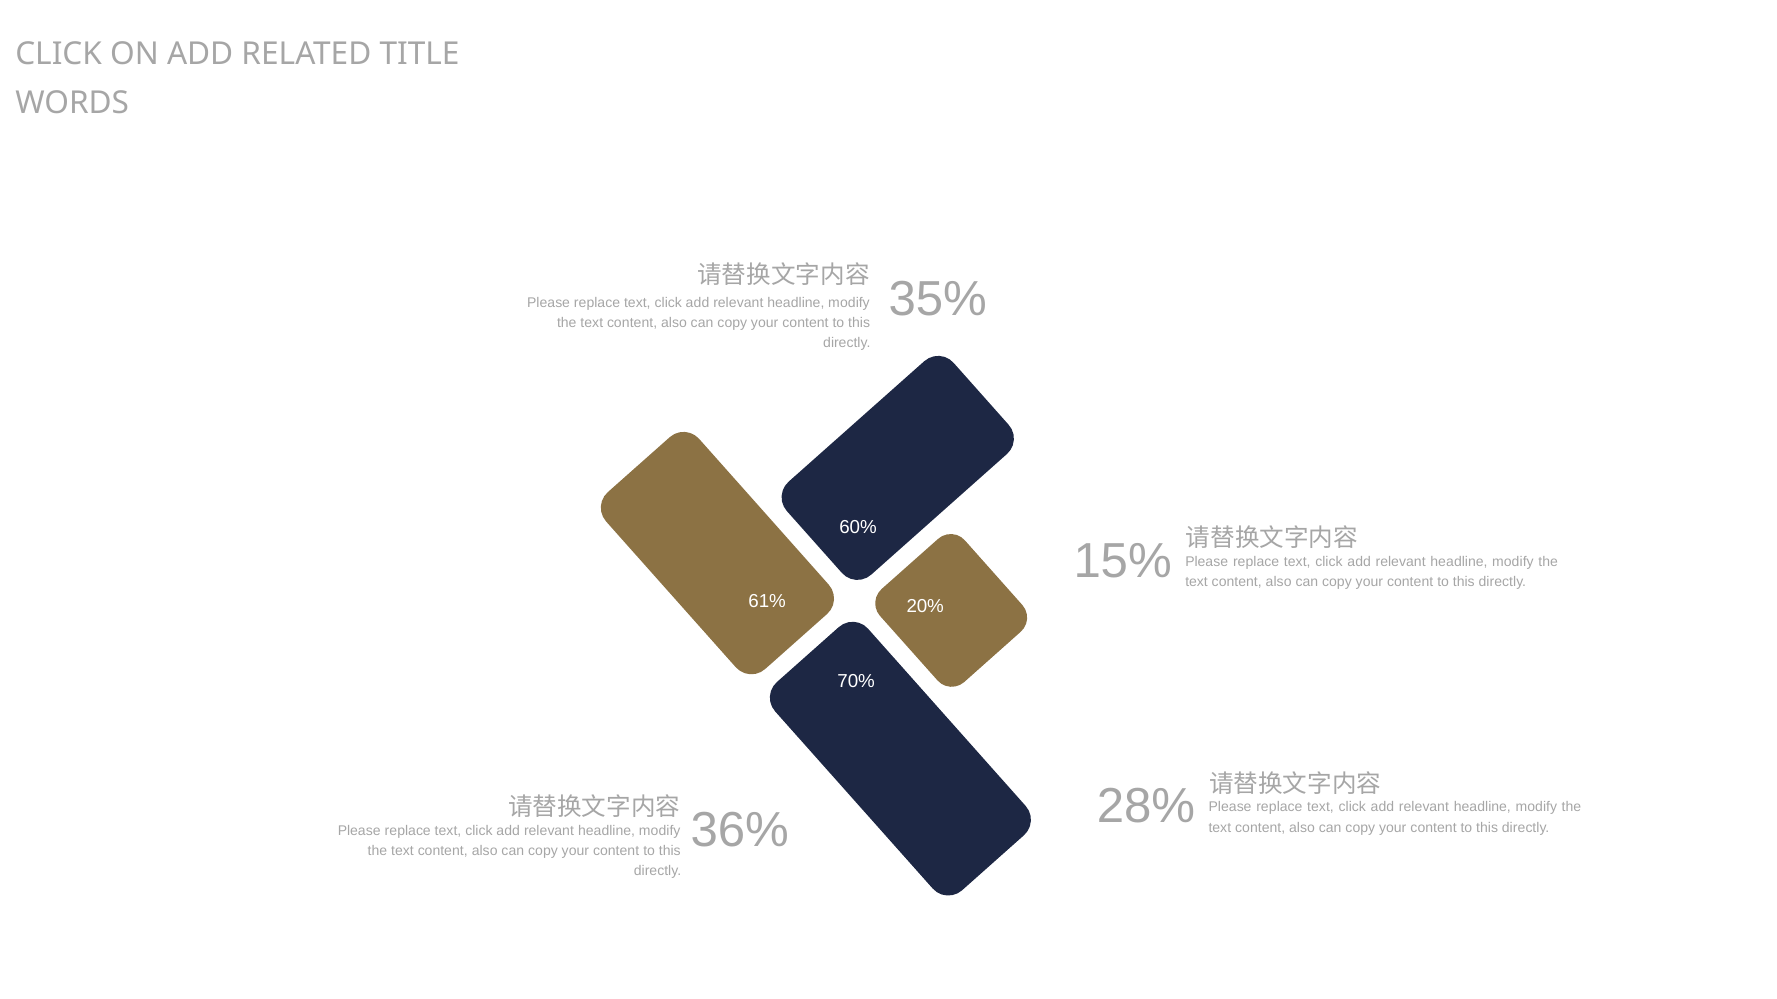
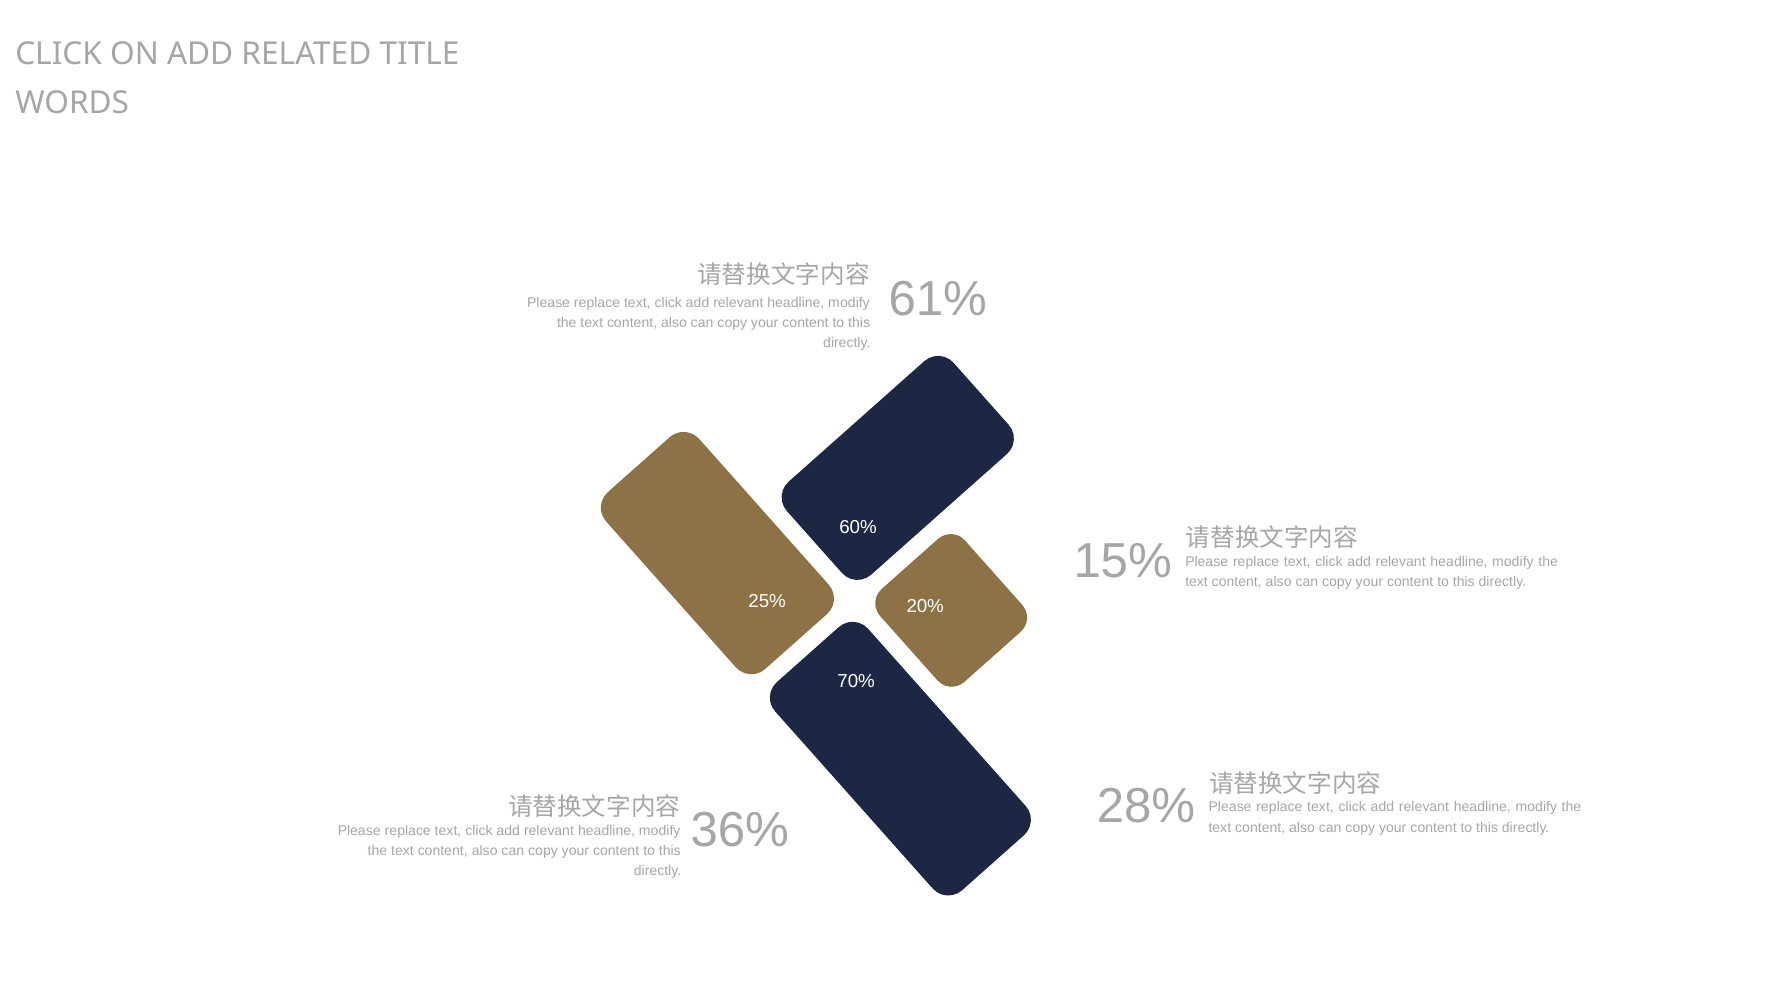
35%: 35% -> 61% (938, 299)
61%: 61% -> 25% (767, 602)
